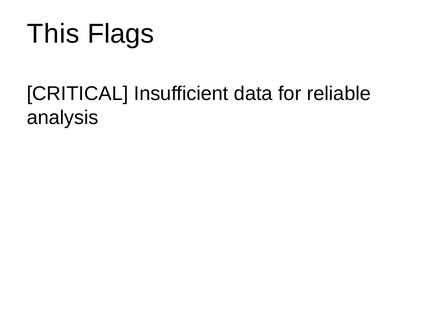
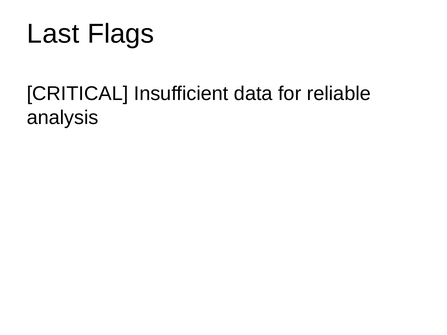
This: This -> Last (53, 34)
